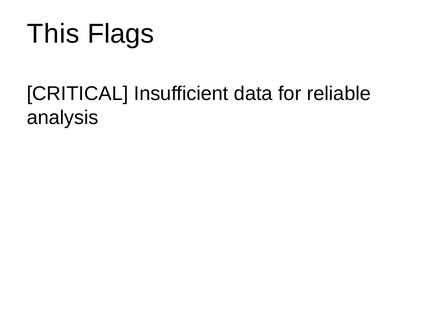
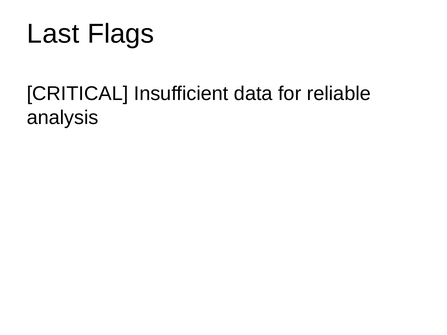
This: This -> Last (53, 34)
